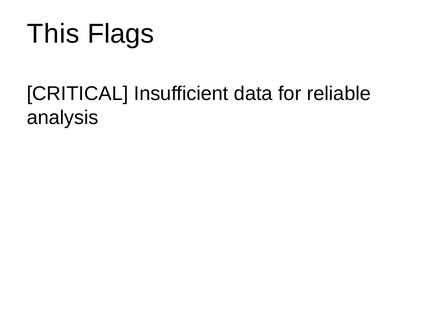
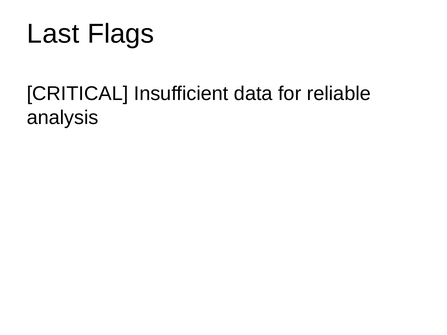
This: This -> Last (53, 34)
